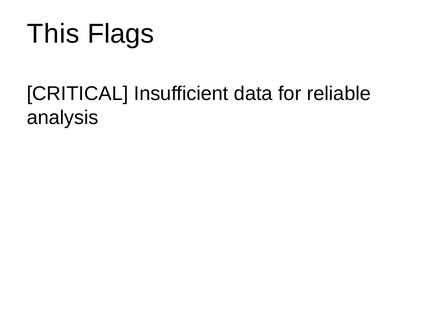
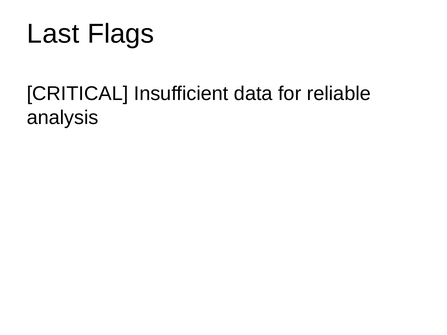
This: This -> Last (53, 34)
